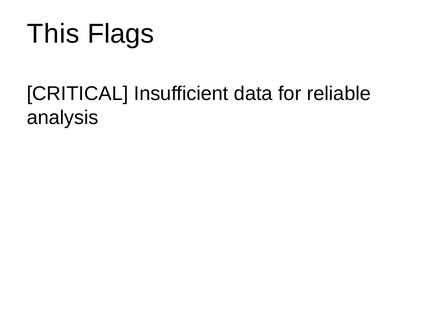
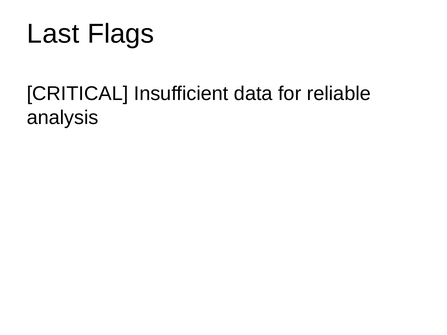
This: This -> Last (53, 34)
